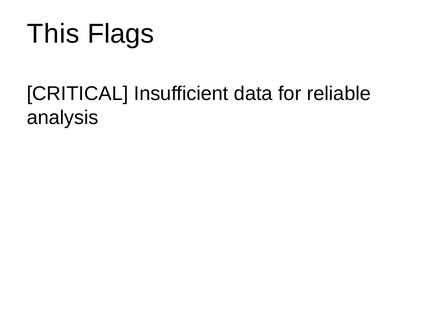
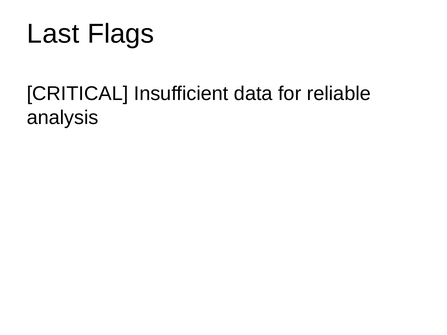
This: This -> Last (53, 34)
